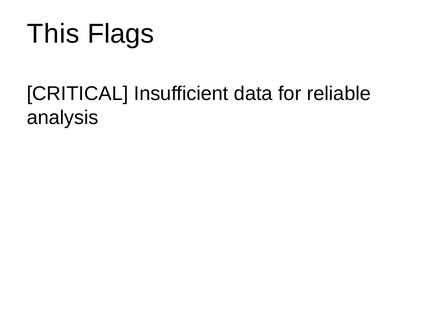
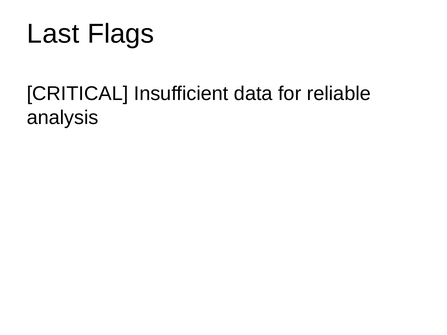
This: This -> Last (53, 34)
